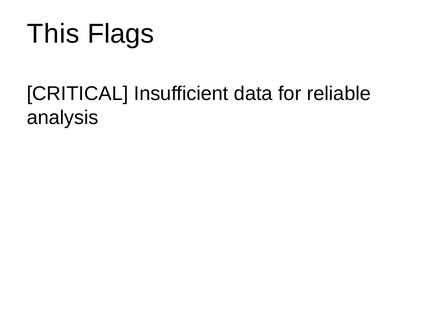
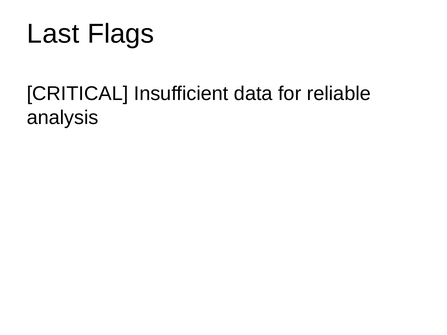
This: This -> Last (53, 34)
